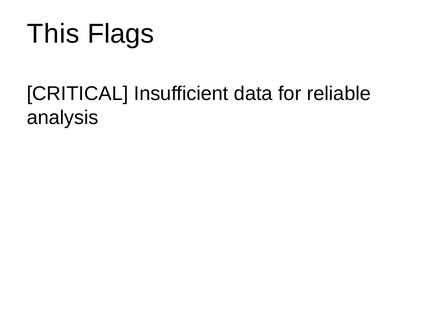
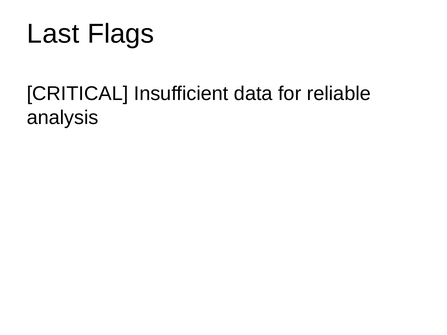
This: This -> Last (53, 34)
